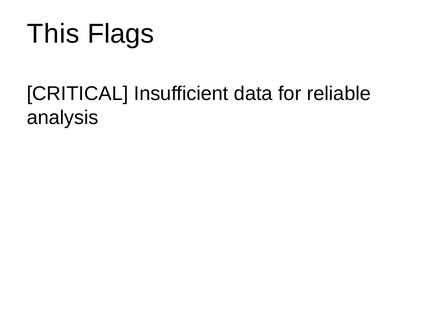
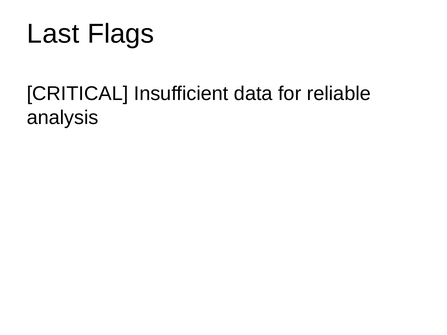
This: This -> Last (53, 34)
